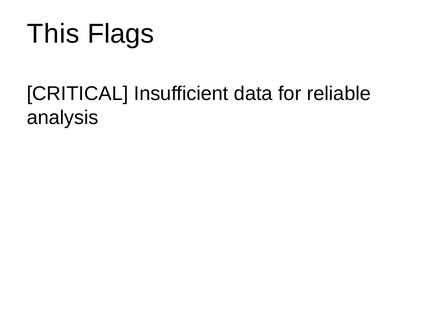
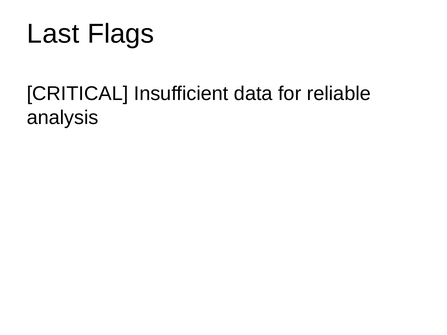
This: This -> Last (53, 34)
